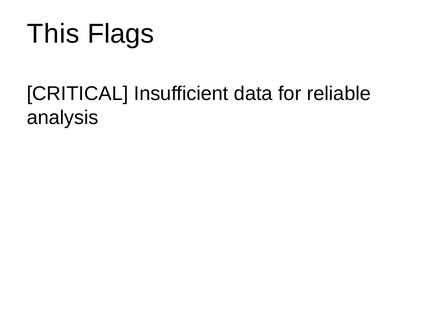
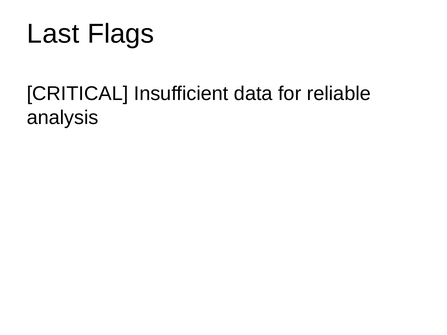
This: This -> Last (53, 34)
